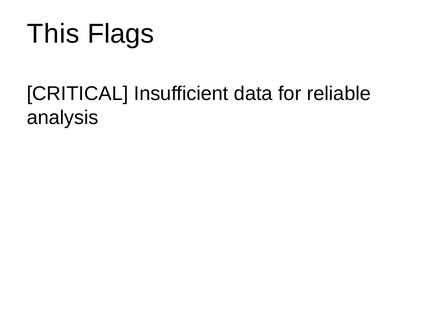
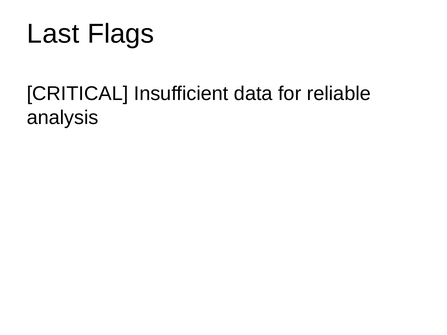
This: This -> Last (53, 34)
